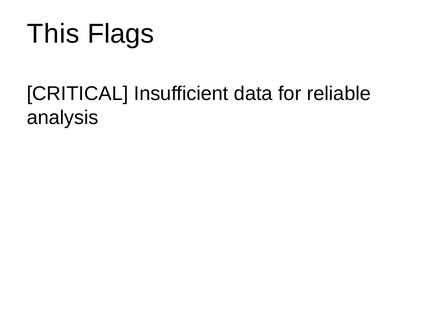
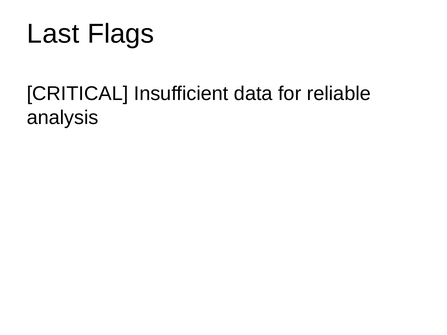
This: This -> Last (53, 34)
